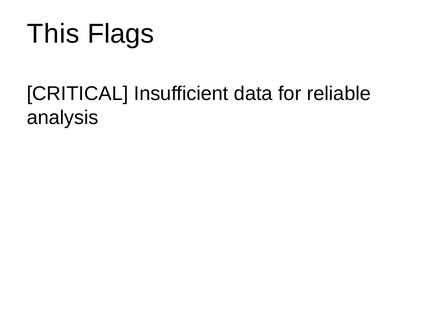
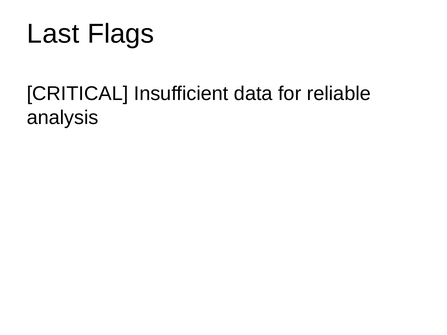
This: This -> Last (53, 34)
